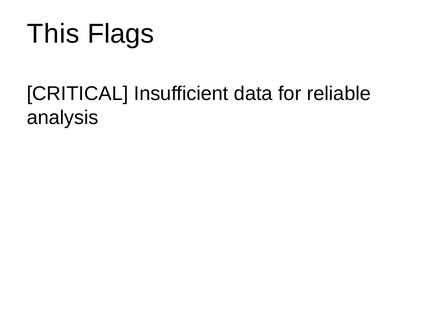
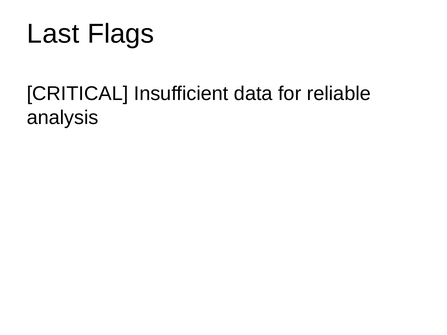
This: This -> Last (53, 34)
